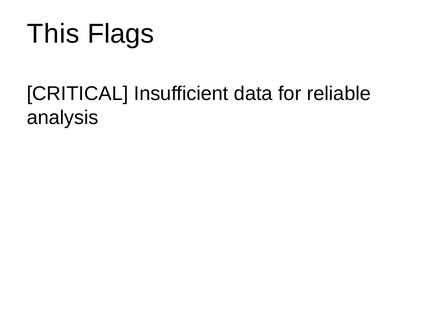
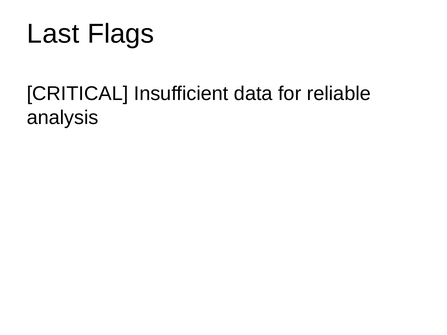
This: This -> Last (53, 34)
